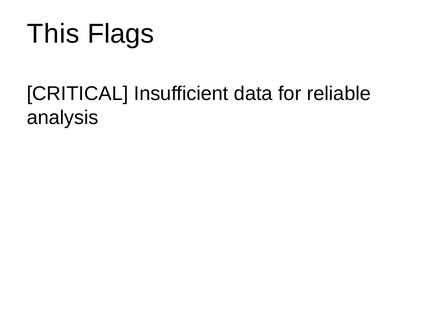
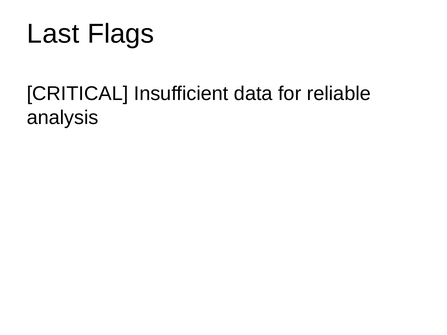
This: This -> Last (53, 34)
